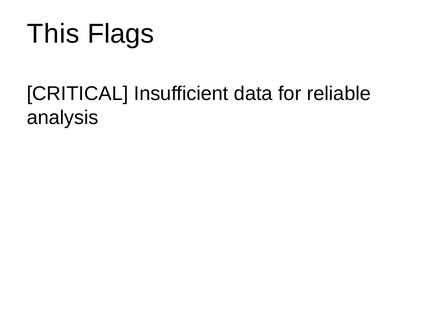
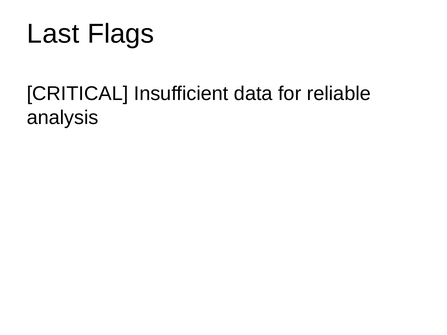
This: This -> Last (53, 34)
